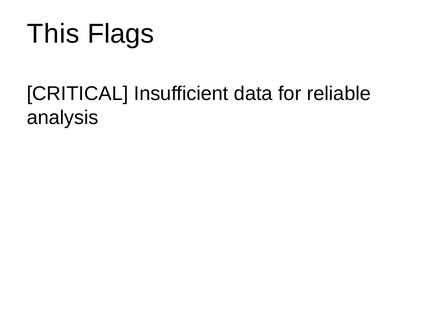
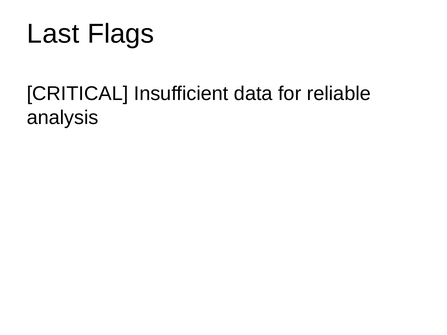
This: This -> Last (53, 34)
